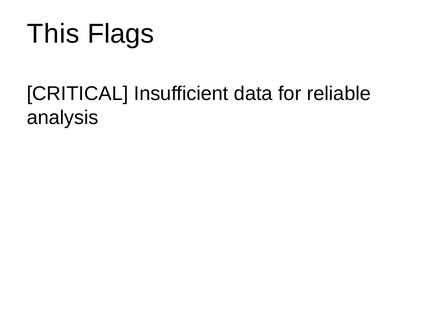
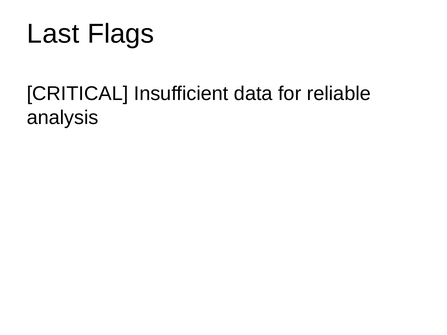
This: This -> Last (53, 34)
